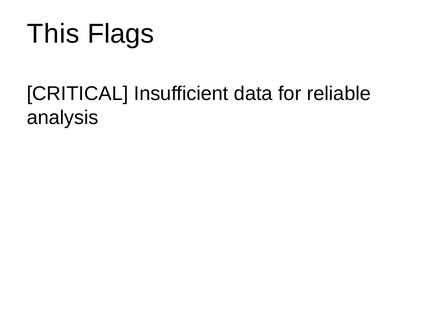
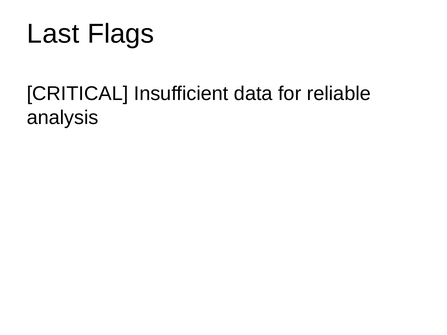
This: This -> Last (53, 34)
